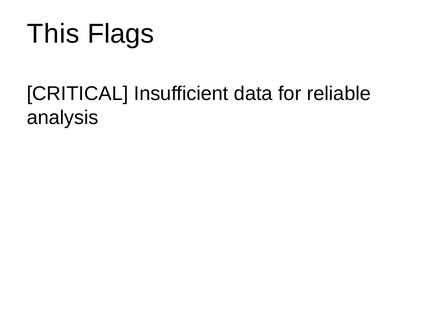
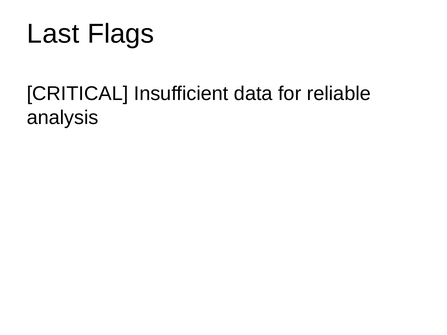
This: This -> Last (53, 34)
